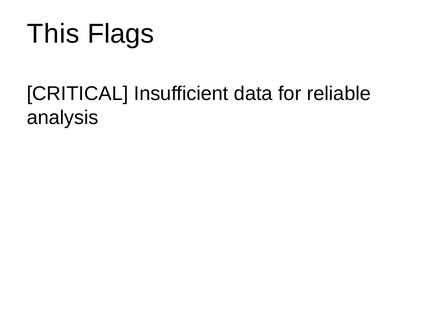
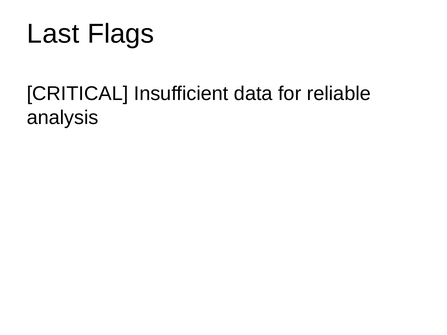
This: This -> Last (53, 34)
